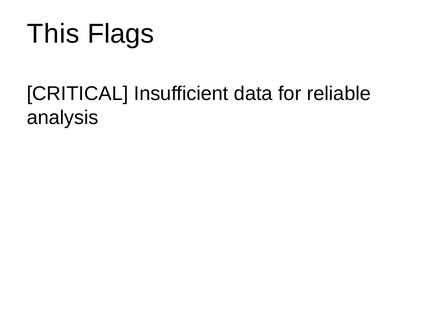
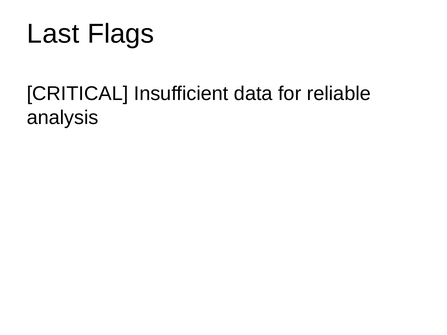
This: This -> Last (53, 34)
